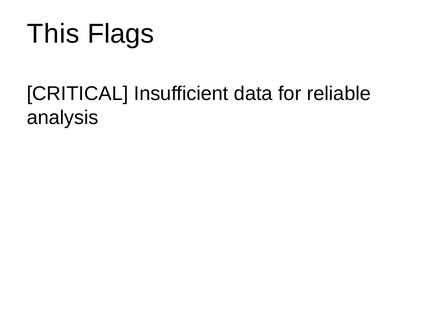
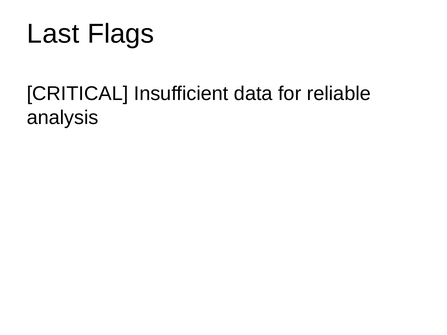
This: This -> Last (53, 34)
